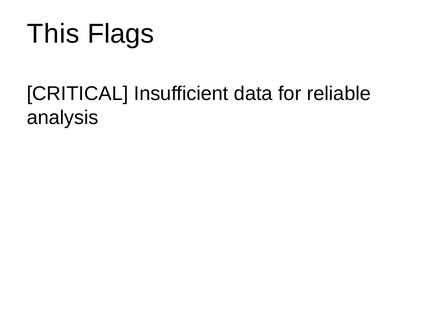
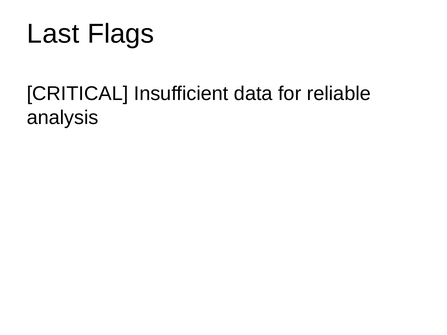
This: This -> Last (53, 34)
